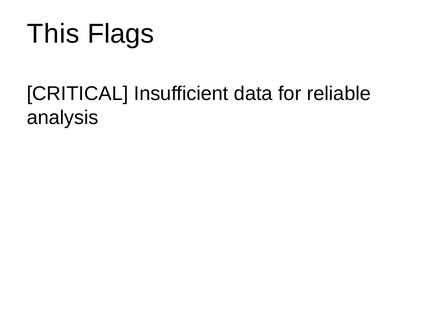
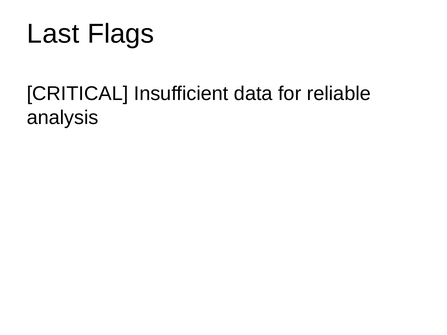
This: This -> Last (53, 34)
